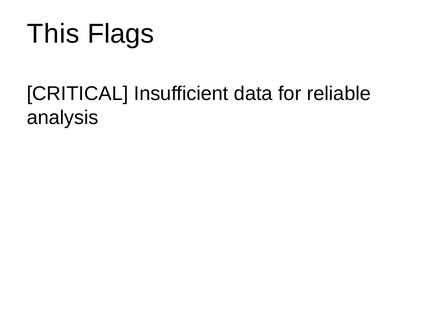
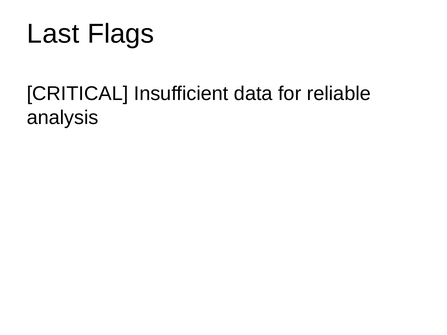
This: This -> Last (53, 34)
